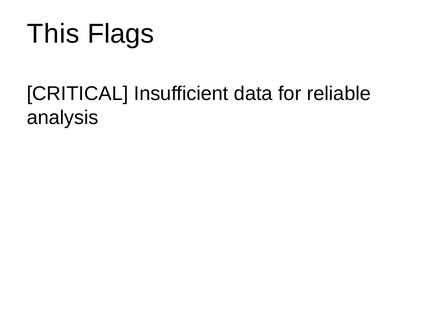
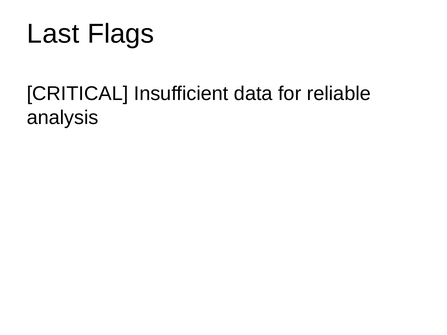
This: This -> Last (53, 34)
